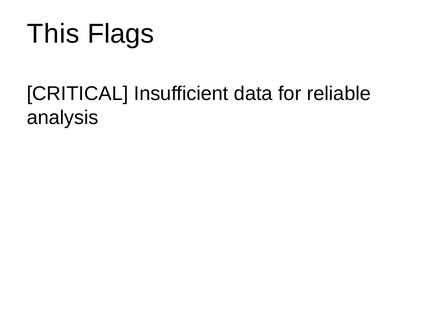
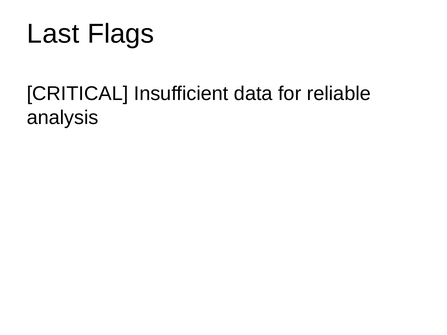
This: This -> Last (53, 34)
